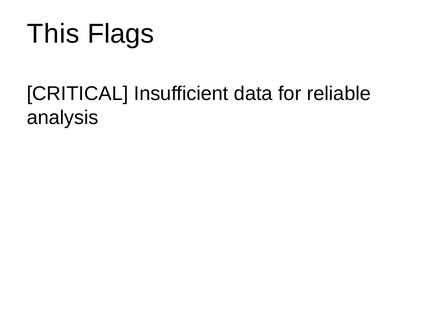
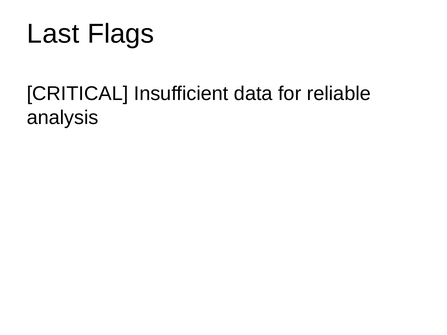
This: This -> Last (53, 34)
